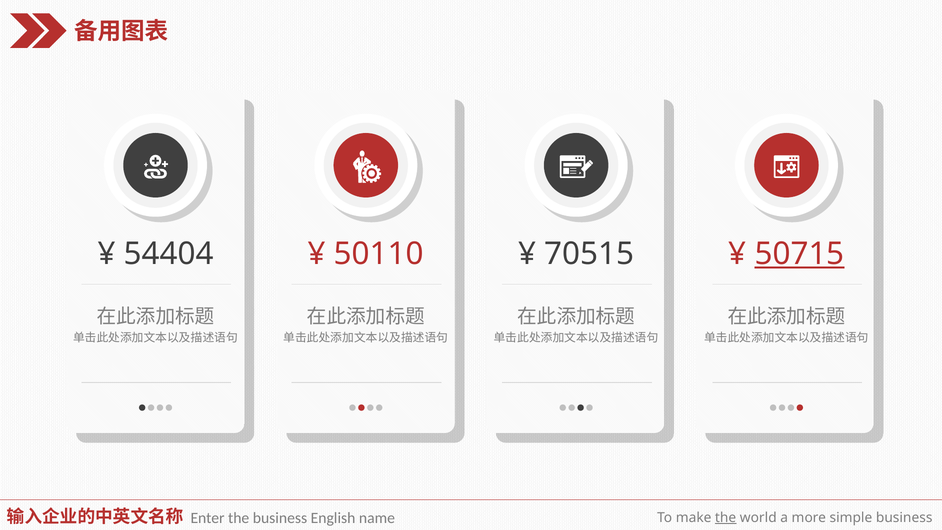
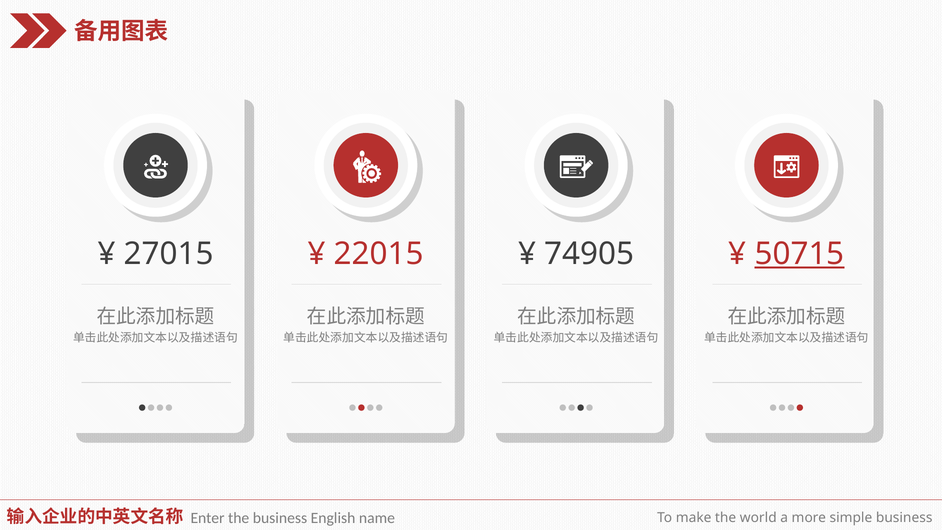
54404: 54404 -> 27015 (169, 254)
50110: 50110 -> 22015 (379, 254)
70515: 70515 -> 74905 (589, 254)
the underline: present -> none (726, 518)
